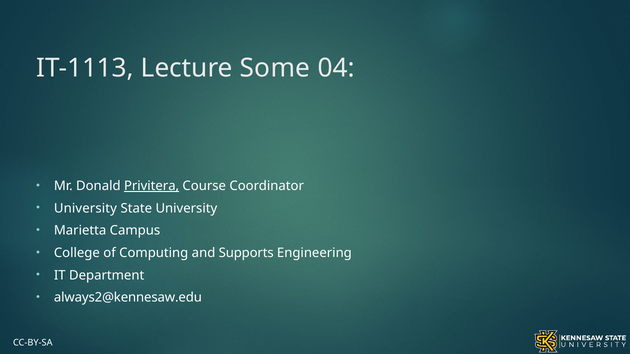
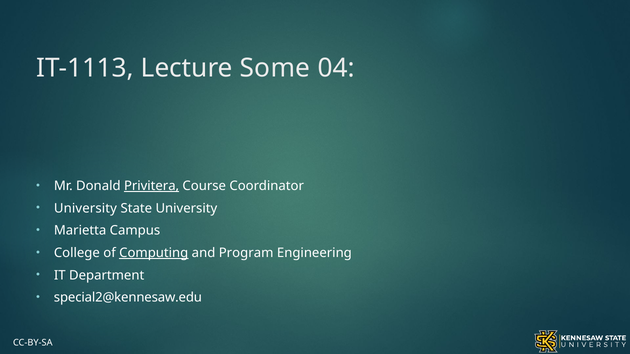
Computing underline: none -> present (154, 253)
Supports: Supports -> Program (246, 253)
always2@kennesaw.edu: always2@kennesaw.edu -> special2@kennesaw.edu (128, 298)
